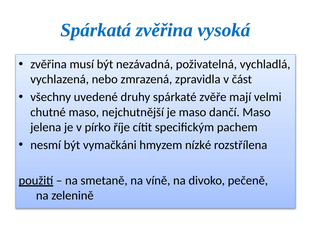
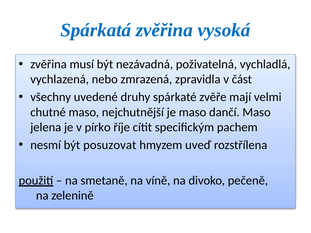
vymačkáni: vymačkáni -> posuzovat (110, 145)
nízké: nízké -> uveď (198, 145)
